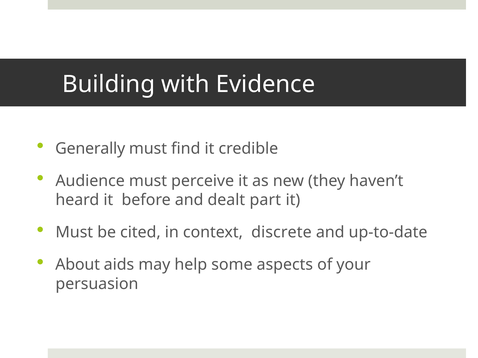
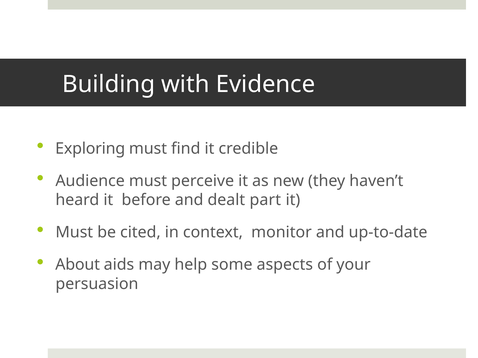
Generally: Generally -> Exploring (90, 149)
discrete: discrete -> monitor (281, 233)
